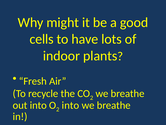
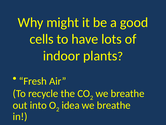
into: into -> idea (71, 105)
